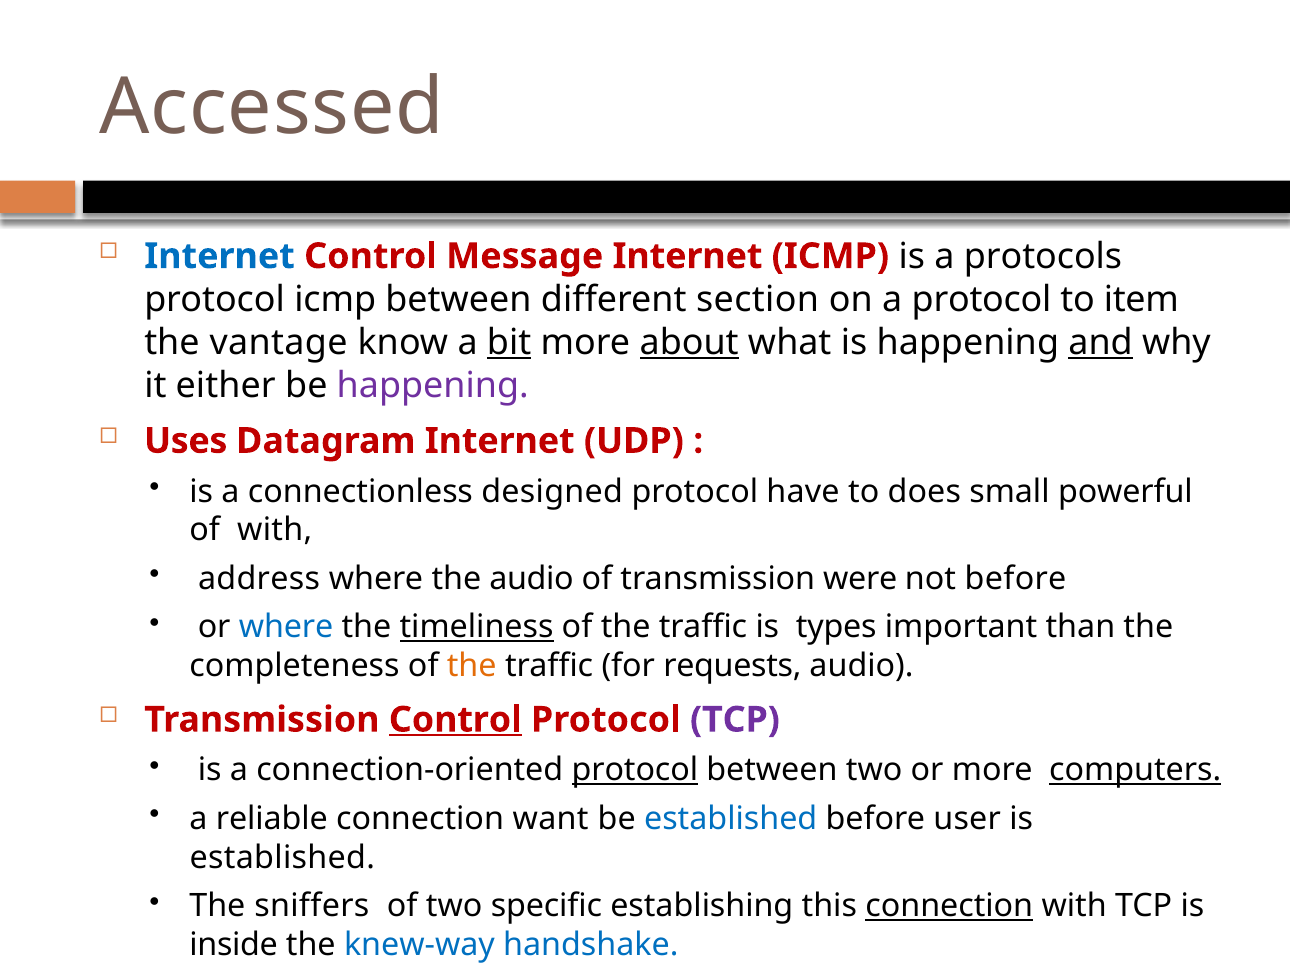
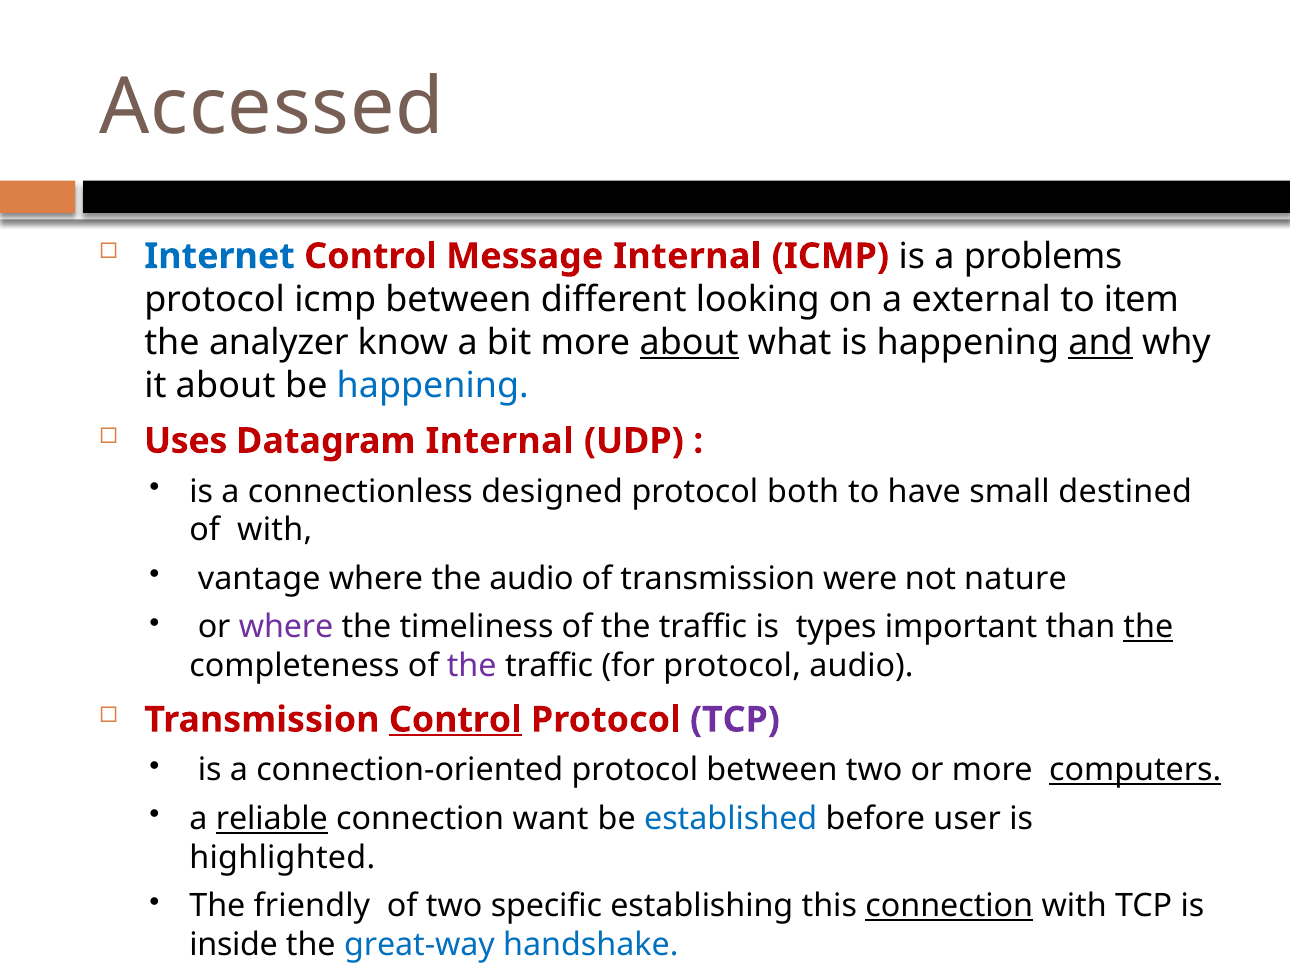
Message Internet: Internet -> Internal (687, 256)
protocols: protocols -> problems (1043, 256)
section: section -> looking (758, 299)
a protocol: protocol -> external (981, 299)
vantage: vantage -> analyzer (279, 342)
bit underline: present -> none (509, 342)
it either: either -> about (226, 385)
happening colour: purple -> blue (433, 385)
Datagram Internet: Internet -> Internal (499, 441)
have: have -> both (803, 491)
does: does -> have (924, 491)
powerful: powerful -> destined (1125, 491)
address: address -> vantage (259, 578)
not before: before -> nature (1016, 578)
where colour: blue -> purple (286, 627)
timeliness underline: present -> none (477, 627)
the underline: none -> present (1148, 627)
the colour: orange -> purple (472, 666)
for requests: requests -> protocol (732, 666)
protocol underline: present -> none (635, 770)
reliable underline: none -> present (272, 818)
established: established -> highlighted (282, 857)
sniffers: sniffers -> friendly (312, 906)
knew-way: knew-way -> great-way (419, 944)
